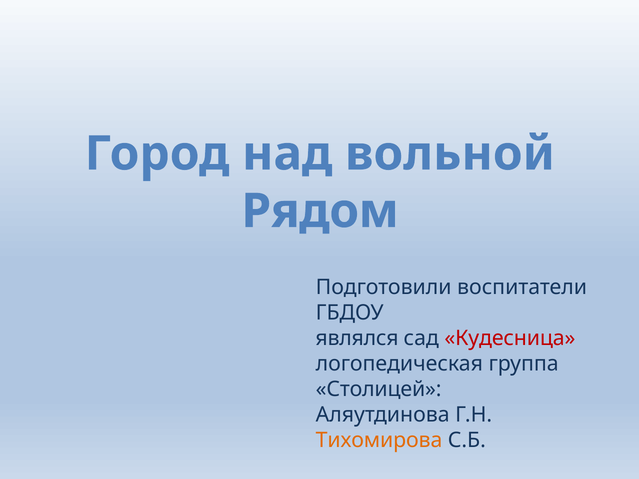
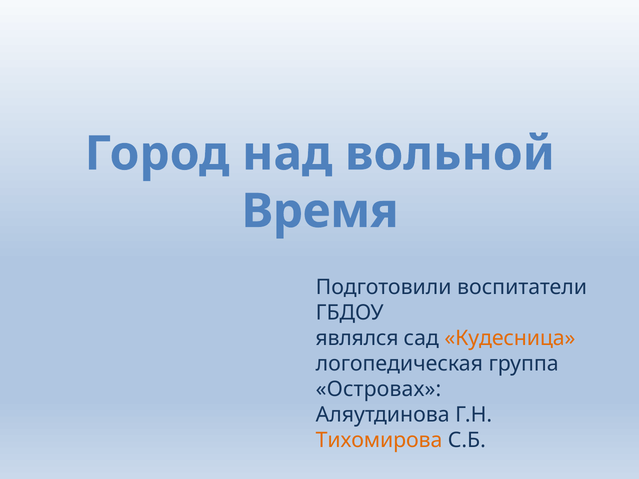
Рядом: Рядом -> Время (320, 211)
Кудесница colour: red -> orange (510, 338)
Столицей: Столицей -> Островах (378, 389)
